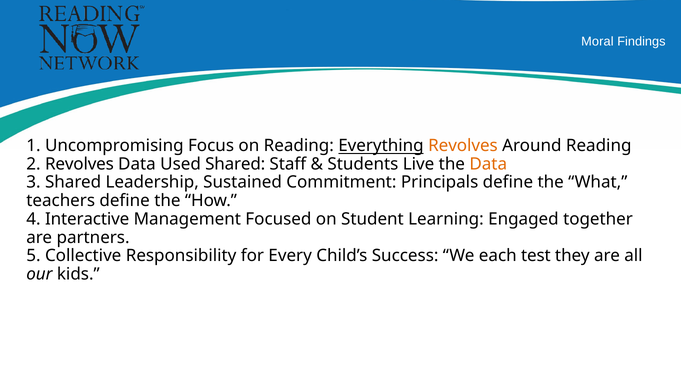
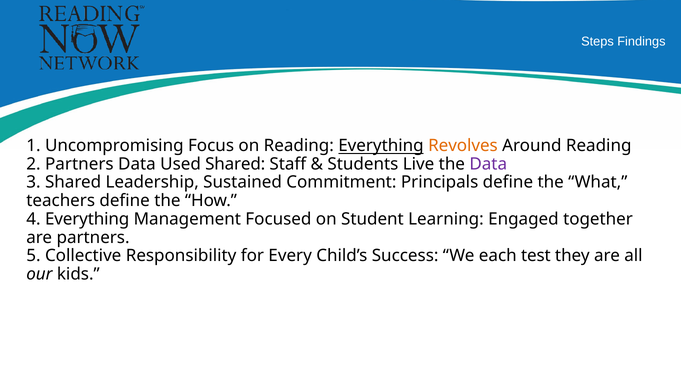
Moral: Moral -> Steps (598, 42)
2 Revolves: Revolves -> Partners (79, 164)
Data colour: orange -> purple (488, 164)
4 Interactive: Interactive -> Everything (87, 219)
